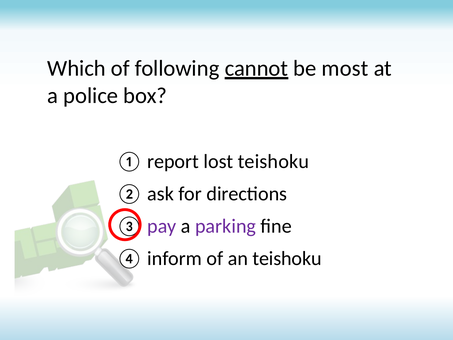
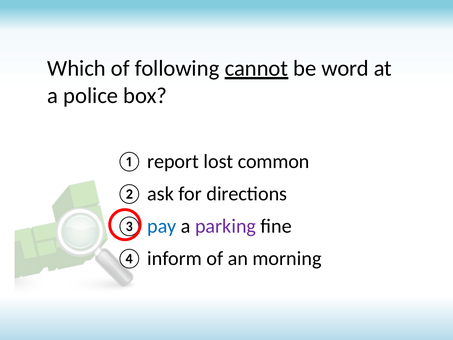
most: most -> word (345, 68)
lost teishoku: teishoku -> common (274, 161)
pay colour: purple -> blue (162, 226)
an teishoku: teishoku -> morning (287, 258)
